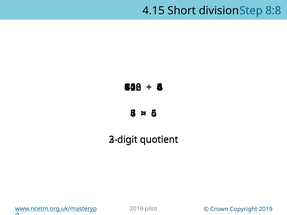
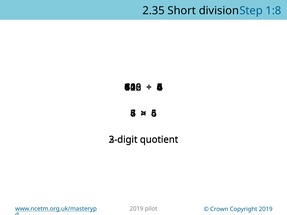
4.15: 4.15 -> 2.35 (154, 11)
8:8: 8:8 -> 1:8 (273, 11)
